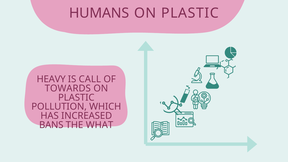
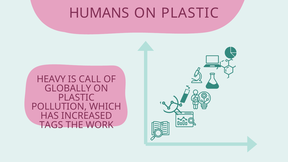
TOWARDS: TOWARDS -> GLOBALLY (68, 88)
BANS: BANS -> TAGS (51, 125)
WHAT: WHAT -> WORK (100, 125)
